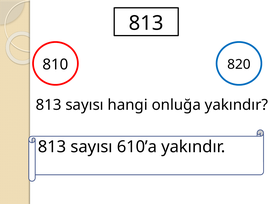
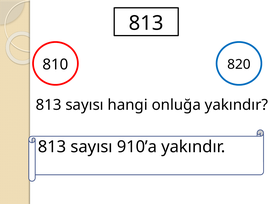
610’a: 610’a -> 910’a (137, 146)
